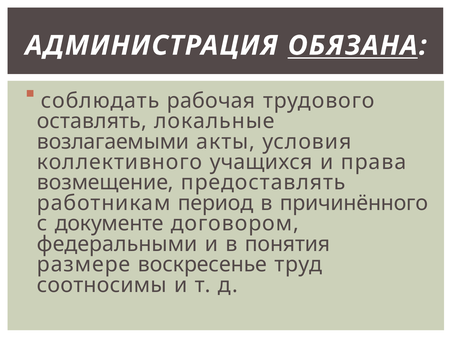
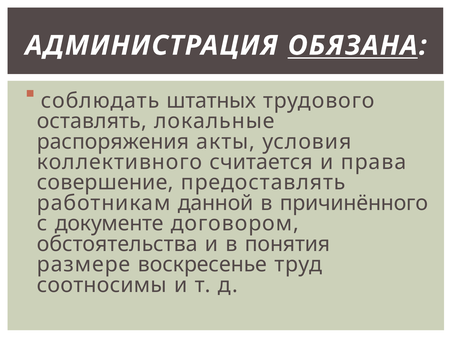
рабочая: рабочая -> штатных (211, 101)
возлагаемыми: возлагаемыми -> распоряжения (113, 142)
учащихся: учащихся -> считается (261, 162)
возмещение: возмещение -> совершение (105, 183)
период: период -> данной (216, 203)
федеральными: федеральными -> обстоятельства (117, 244)
